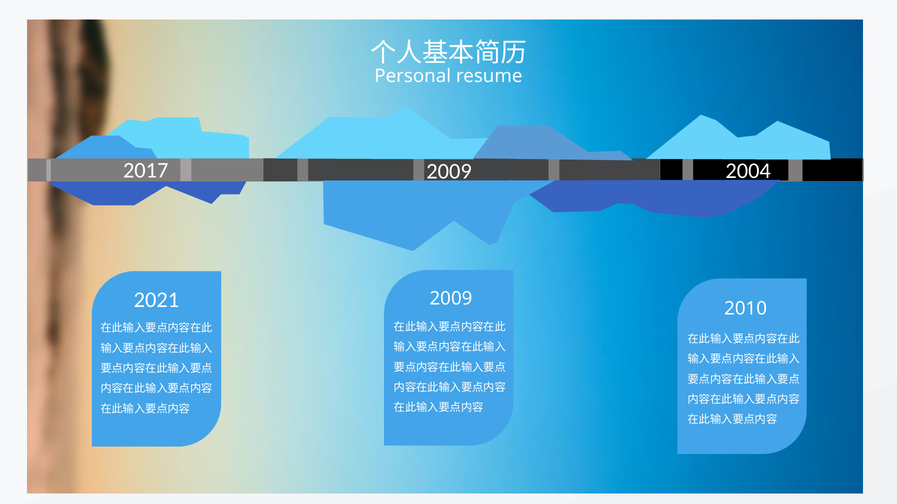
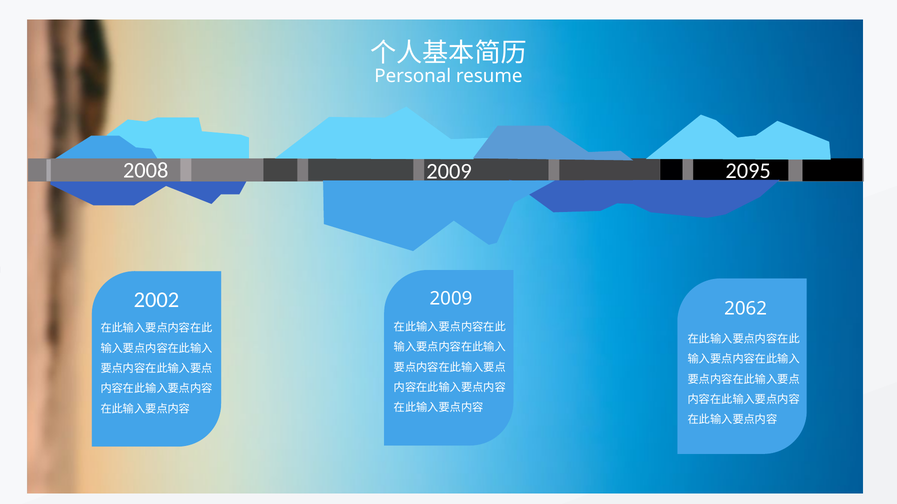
2017: 2017 -> 2008 (146, 170)
2004: 2004 -> 2095 (748, 171)
2021: 2021 -> 2002 (156, 300)
2010: 2010 -> 2062 (746, 309)
